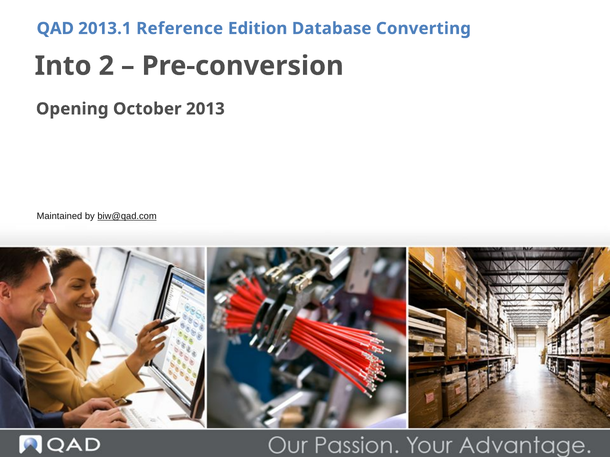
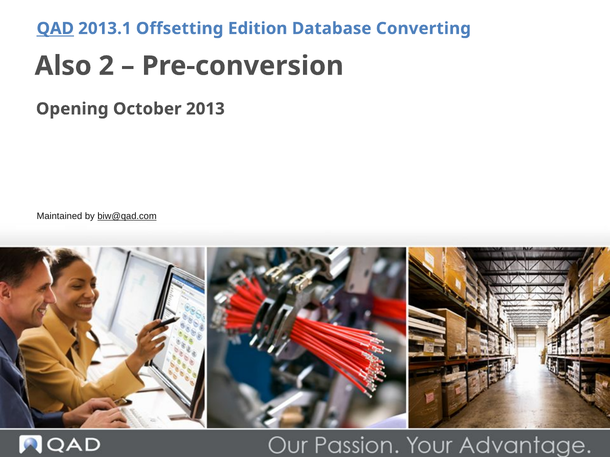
QAD underline: none -> present (55, 29)
Reference: Reference -> Offsetting (180, 29)
Into: Into -> Also (63, 66)
